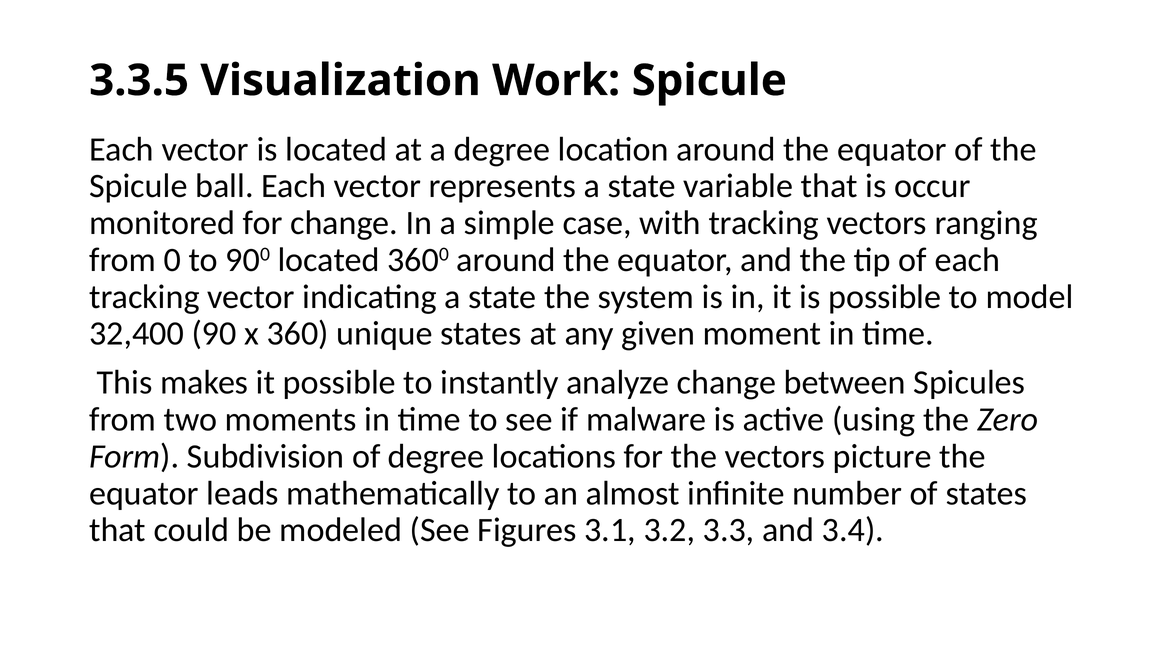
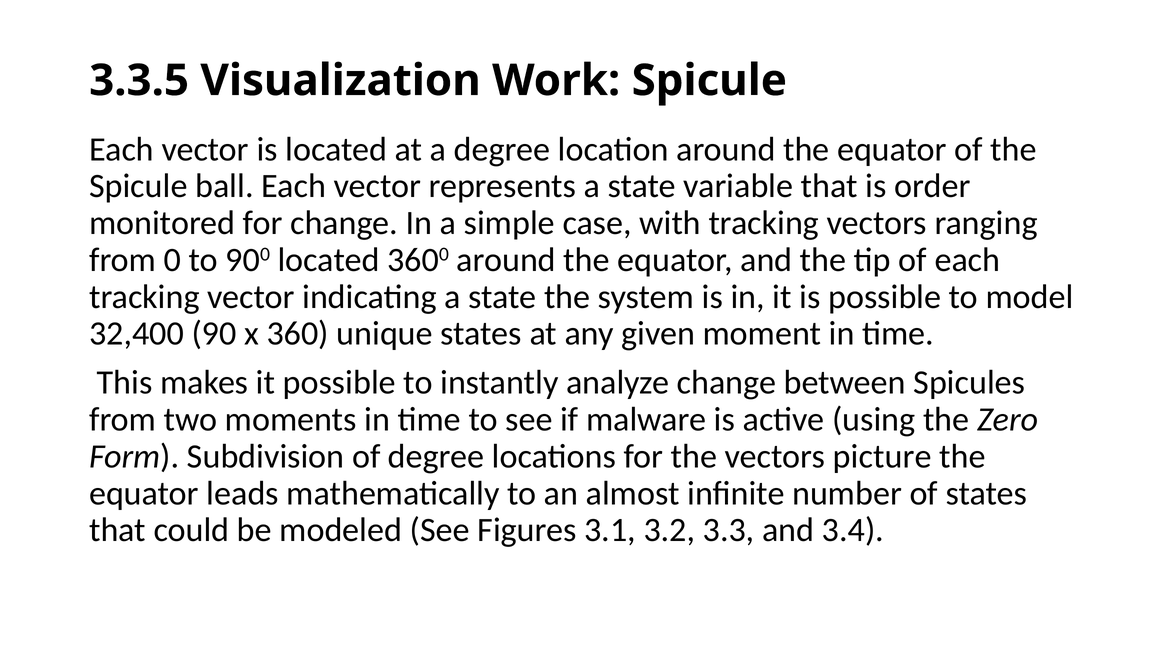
occur: occur -> order (932, 186)
